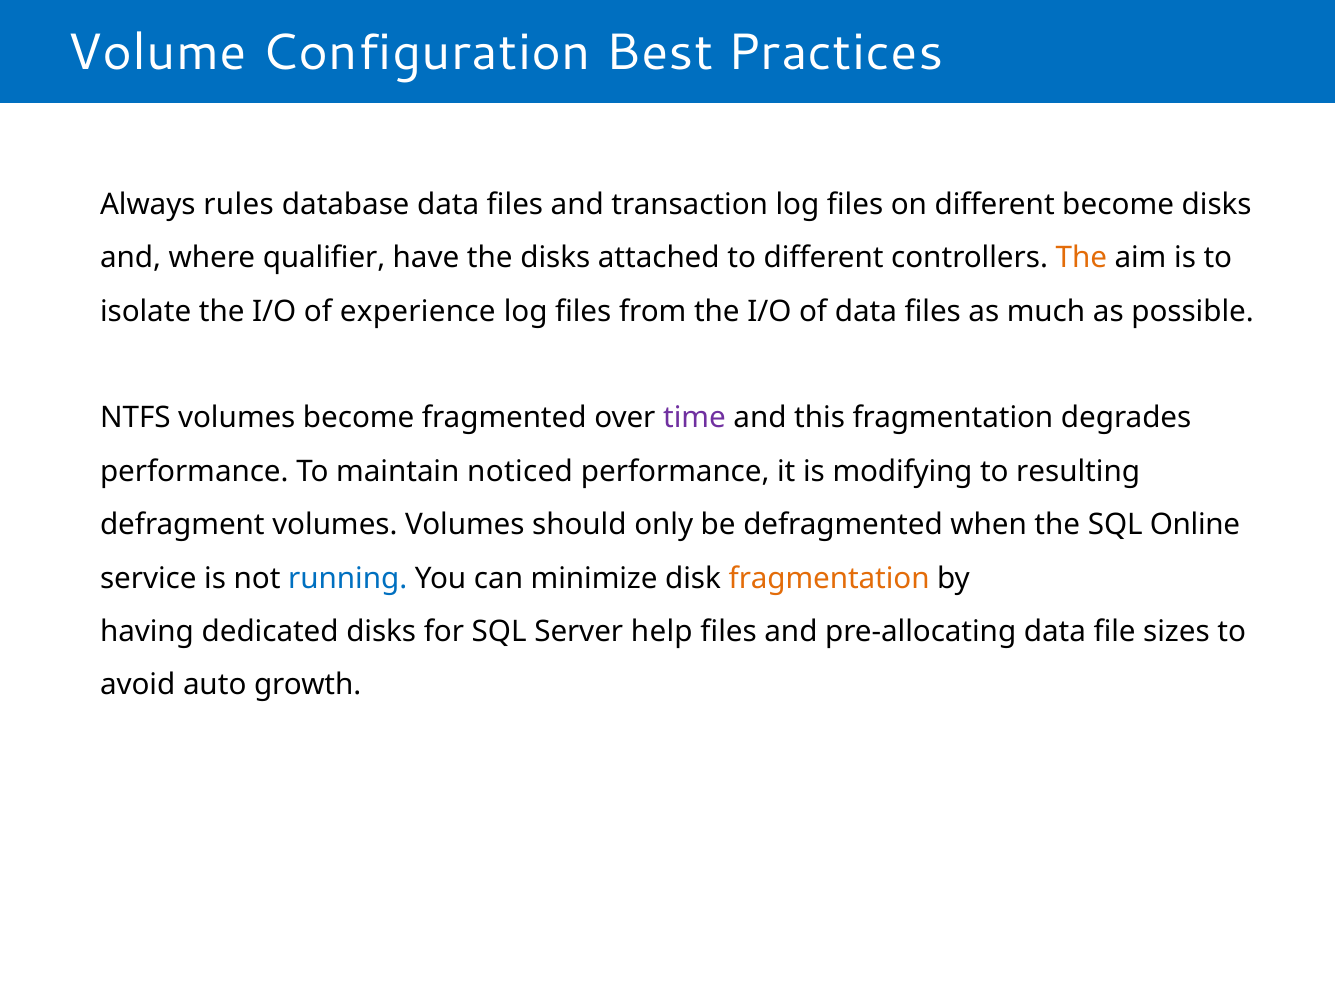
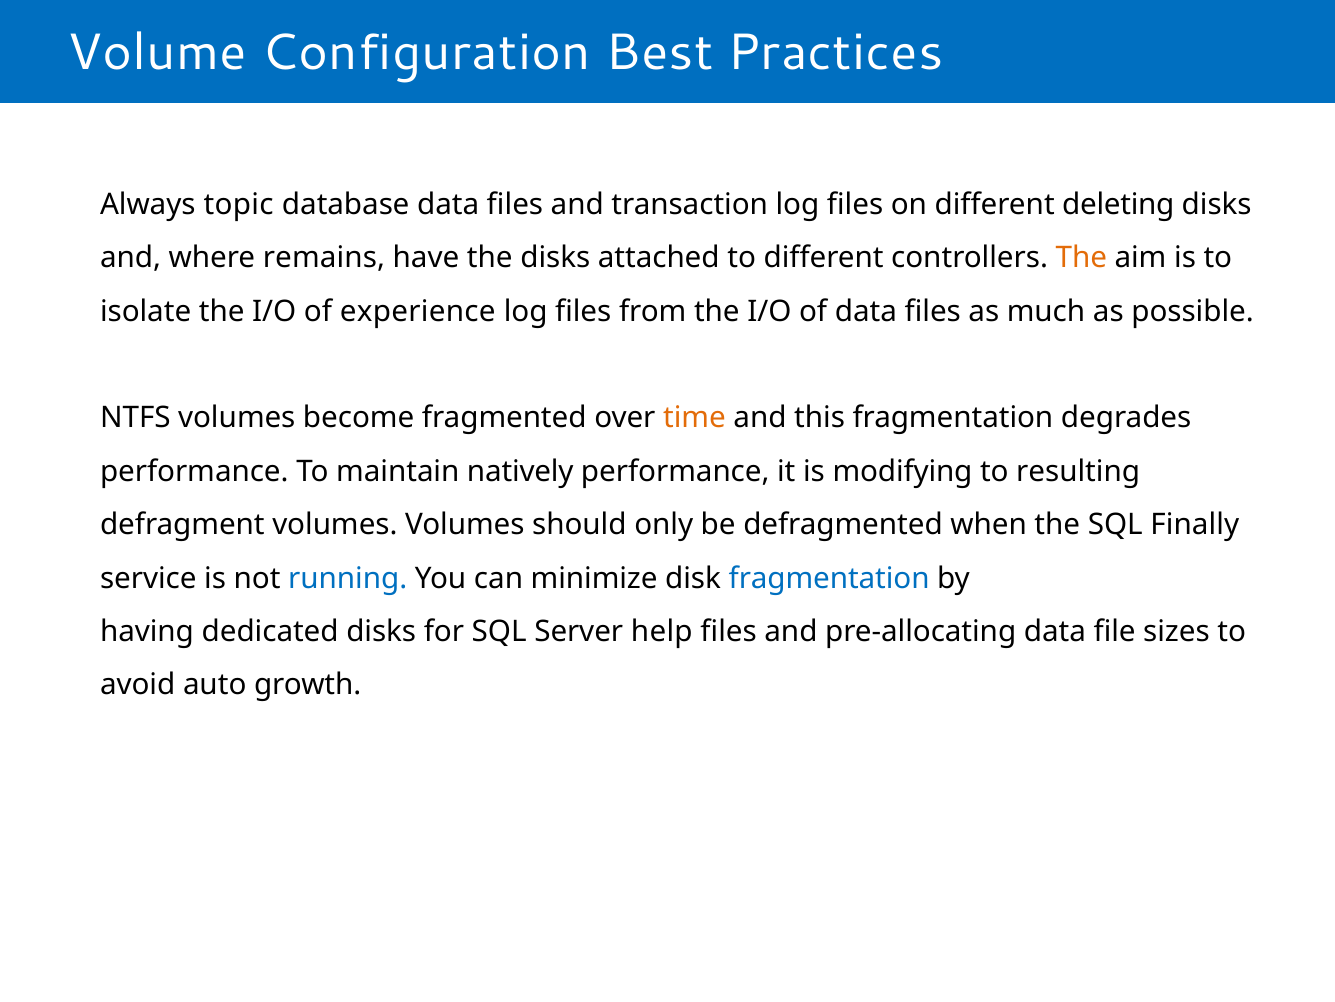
rules: rules -> topic (239, 205)
different become: become -> deleting (1118, 205)
qualifier: qualifier -> remains (324, 258)
time colour: purple -> orange (695, 418)
noticed: noticed -> natively (520, 471)
Online: Online -> Finally (1195, 525)
fragmentation colour: orange -> blue (829, 578)
